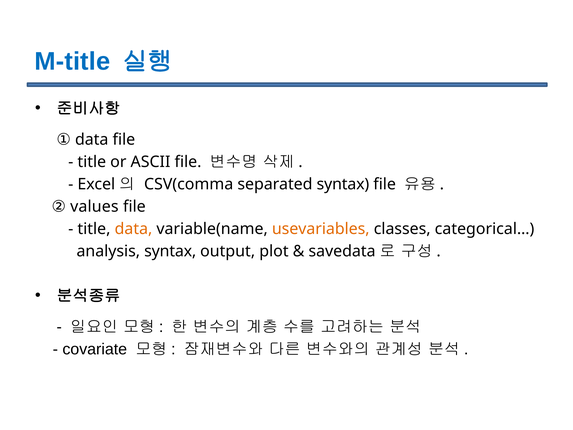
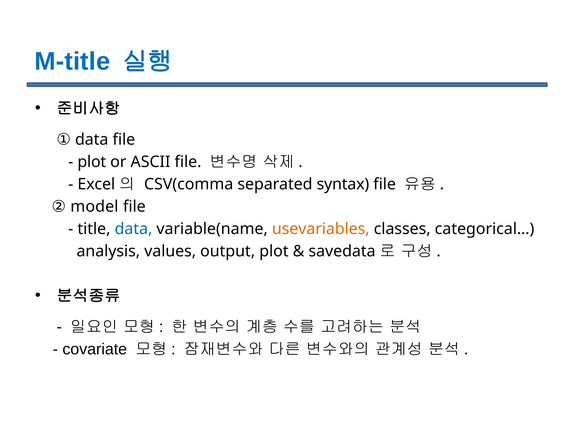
title: title -> plot (92, 162)
values: values -> model (94, 206)
data colour: orange -> blue (133, 229)
analysis syntax: syntax -> values (170, 251)
